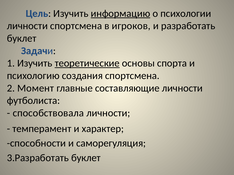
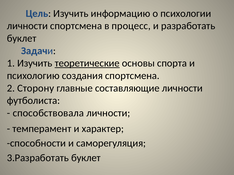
информацию underline: present -> none (121, 13)
игроков: игроков -> процесс (131, 26)
Момент: Момент -> Сторону (36, 88)
